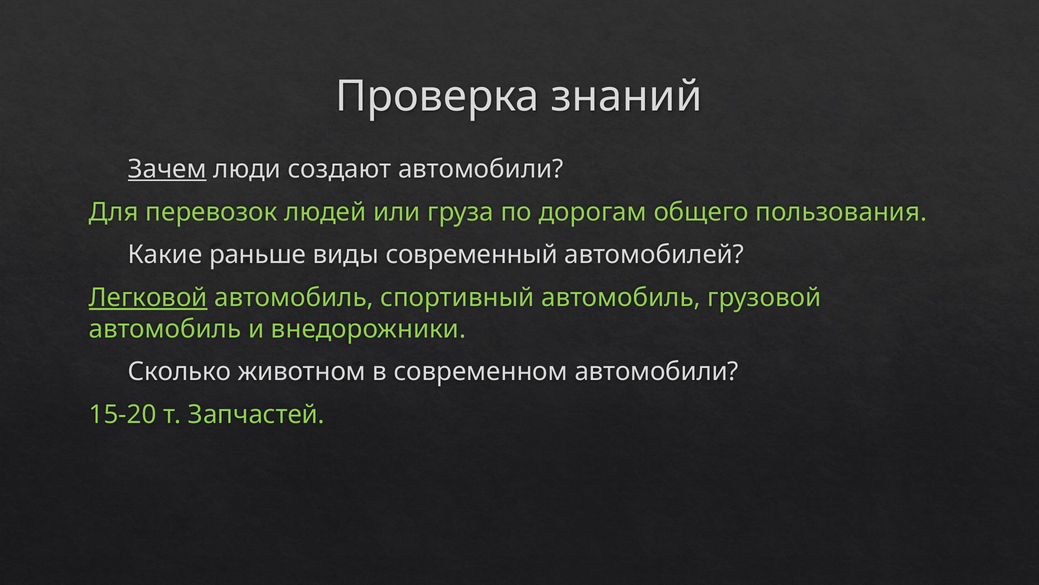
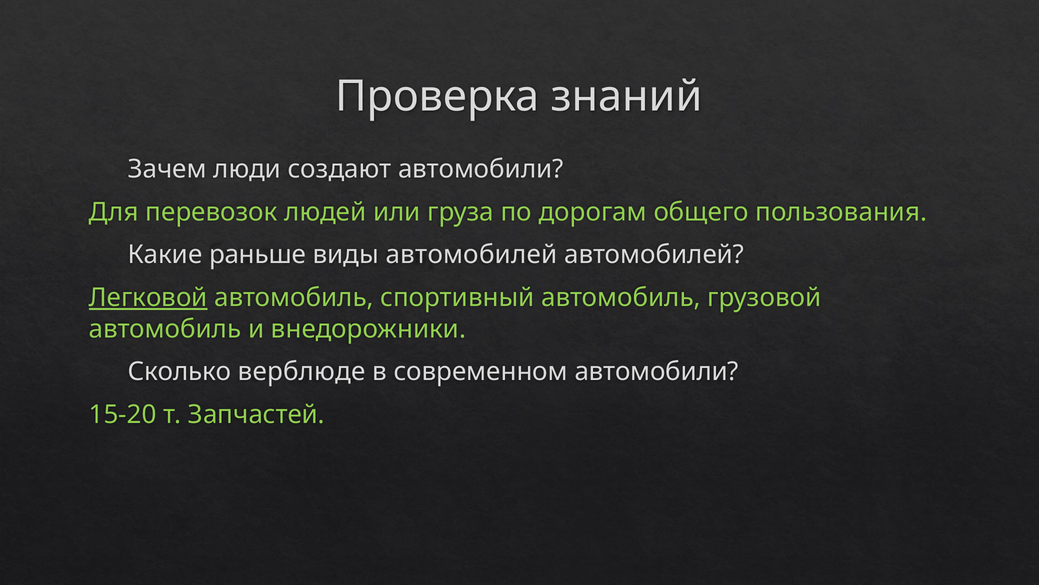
Зачем underline: present -> none (167, 169)
виды современный: современный -> автомобилей (472, 255)
животном: животном -> верблюде (302, 372)
